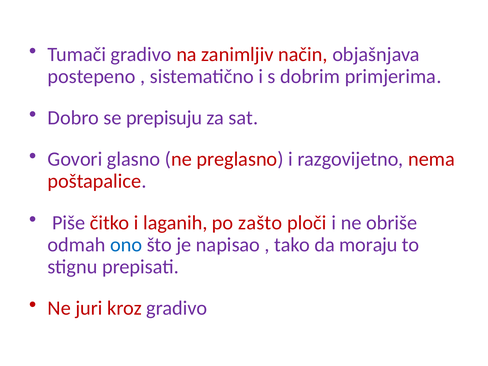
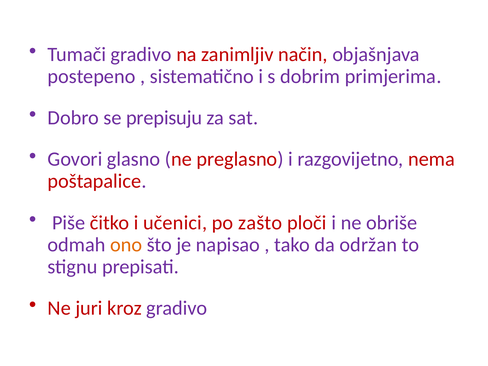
laganih: laganih -> učenici (175, 223)
ono colour: blue -> orange (126, 245)
moraju: moraju -> održan (368, 245)
